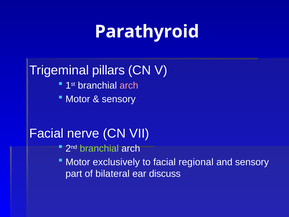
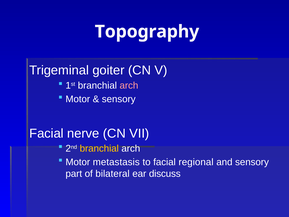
Parathyroid: Parathyroid -> Topography (147, 32)
pillars: pillars -> goiter (108, 70)
branchial colour: light green -> yellow (99, 148)
exclusively: exclusively -> metastasis (116, 162)
